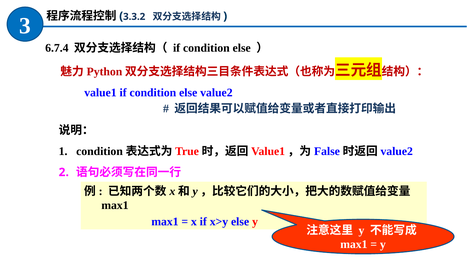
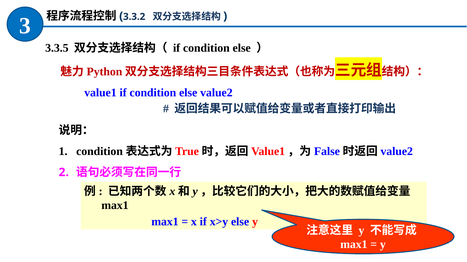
6.7.4: 6.7.4 -> 3.3.5 (57, 48)
